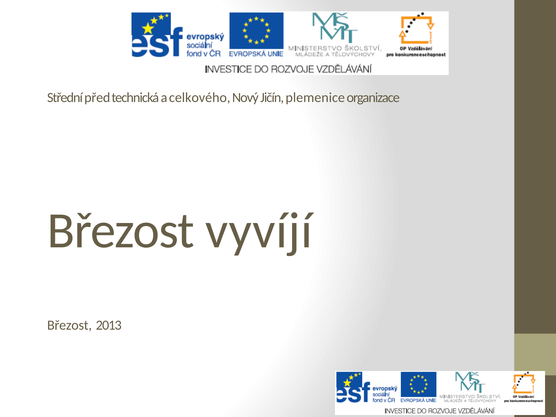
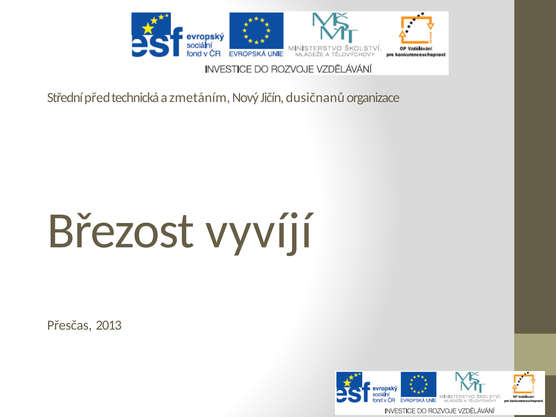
celkového: celkového -> zmetáním (200, 98)
plemenice: plemenice -> dusičnanů (315, 98)
Březost: Březost -> Přesčas (69, 325)
